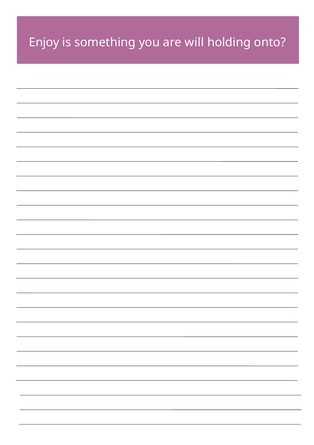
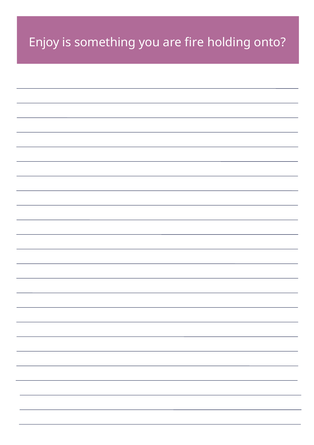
will: will -> fire (194, 42)
